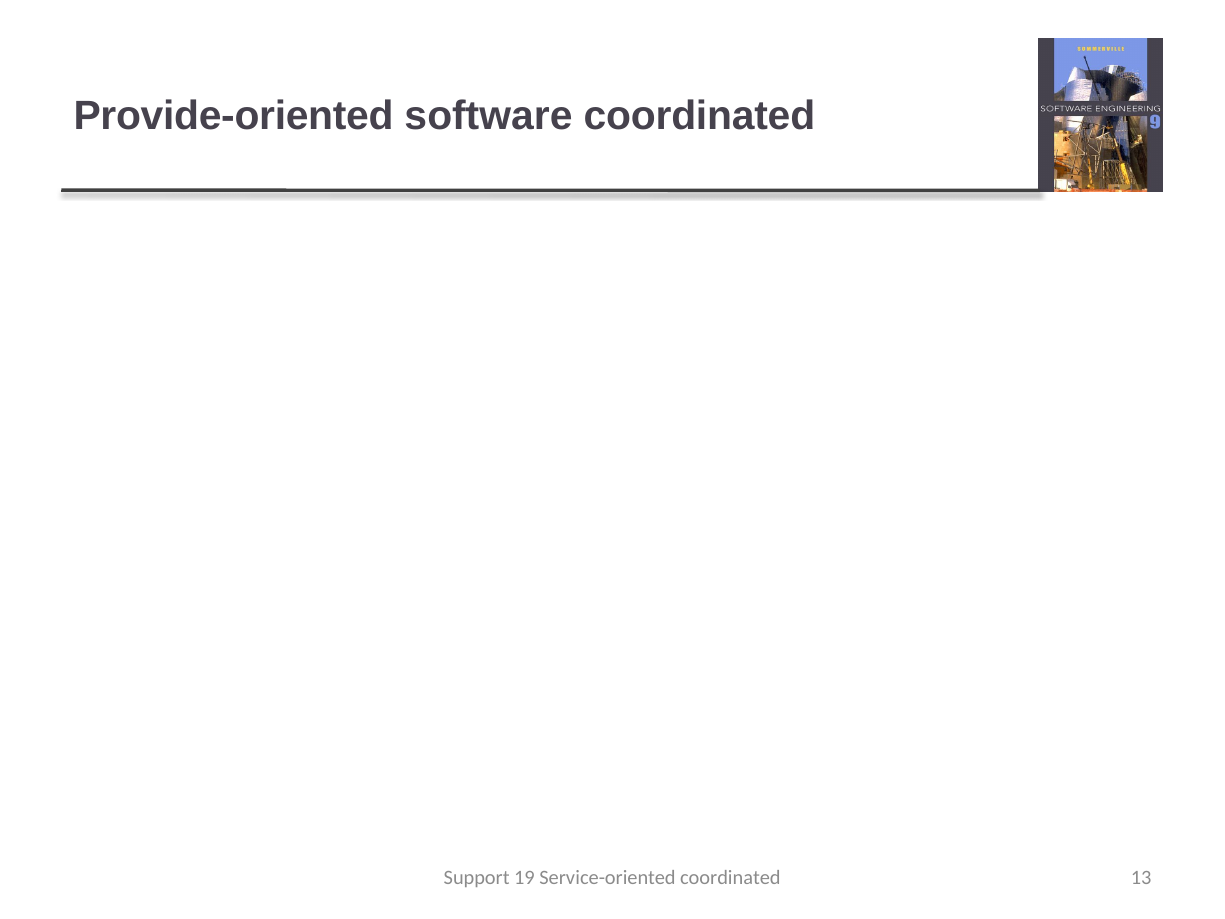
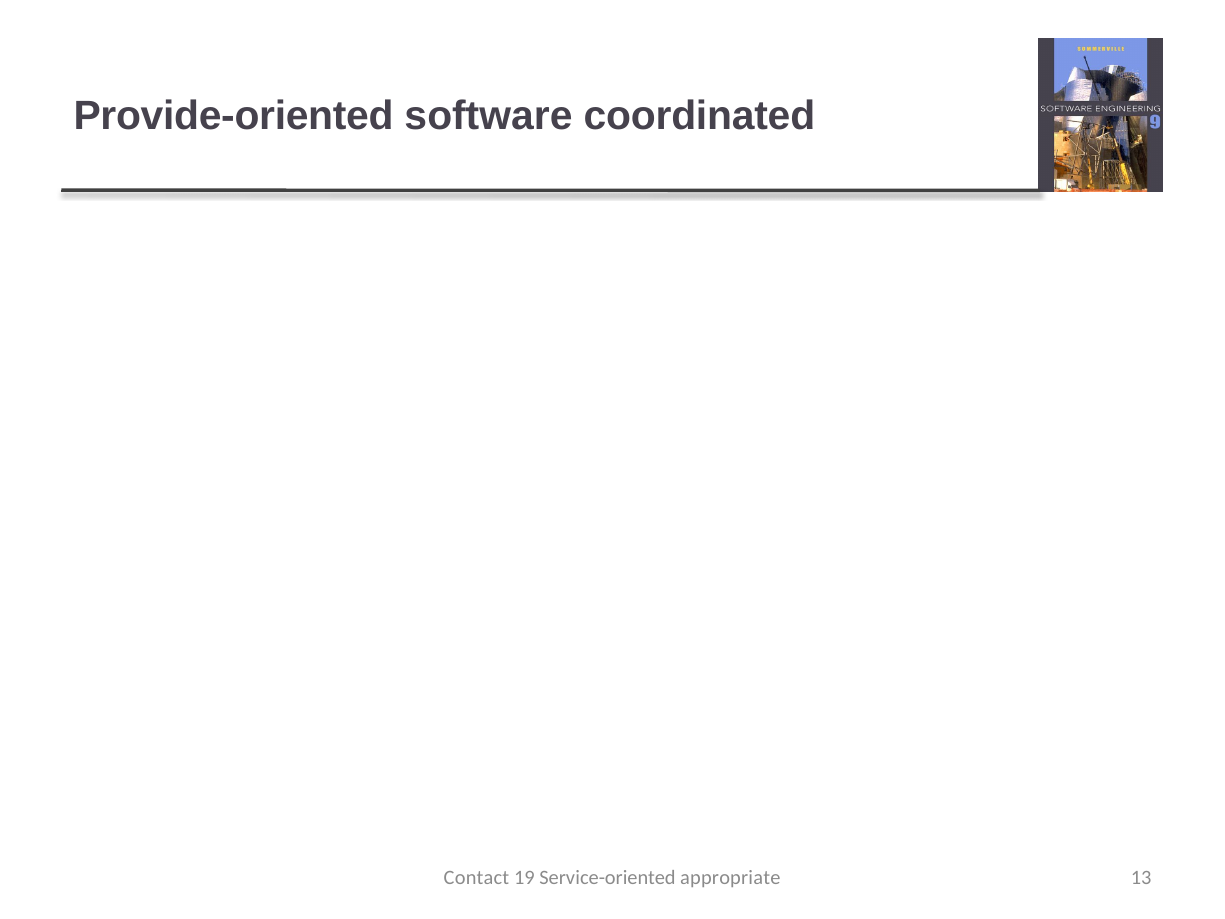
Support: Support -> Contact (477, 877)
Service-oriented coordinated: coordinated -> appropriate (730, 877)
